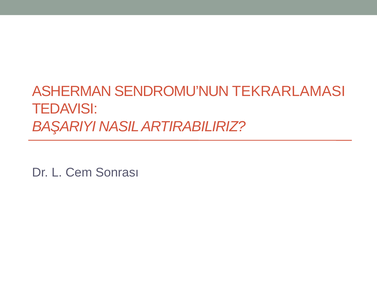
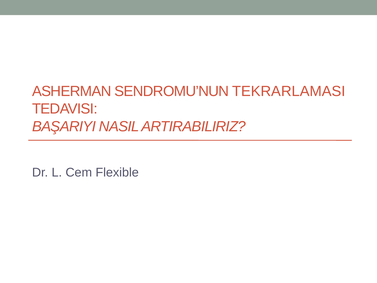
Sonrası: Sonrası -> Flexible (117, 172)
